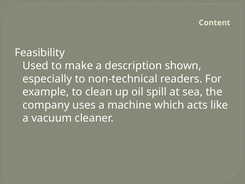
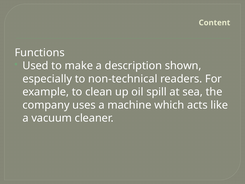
Feasibility: Feasibility -> Functions (40, 53)
